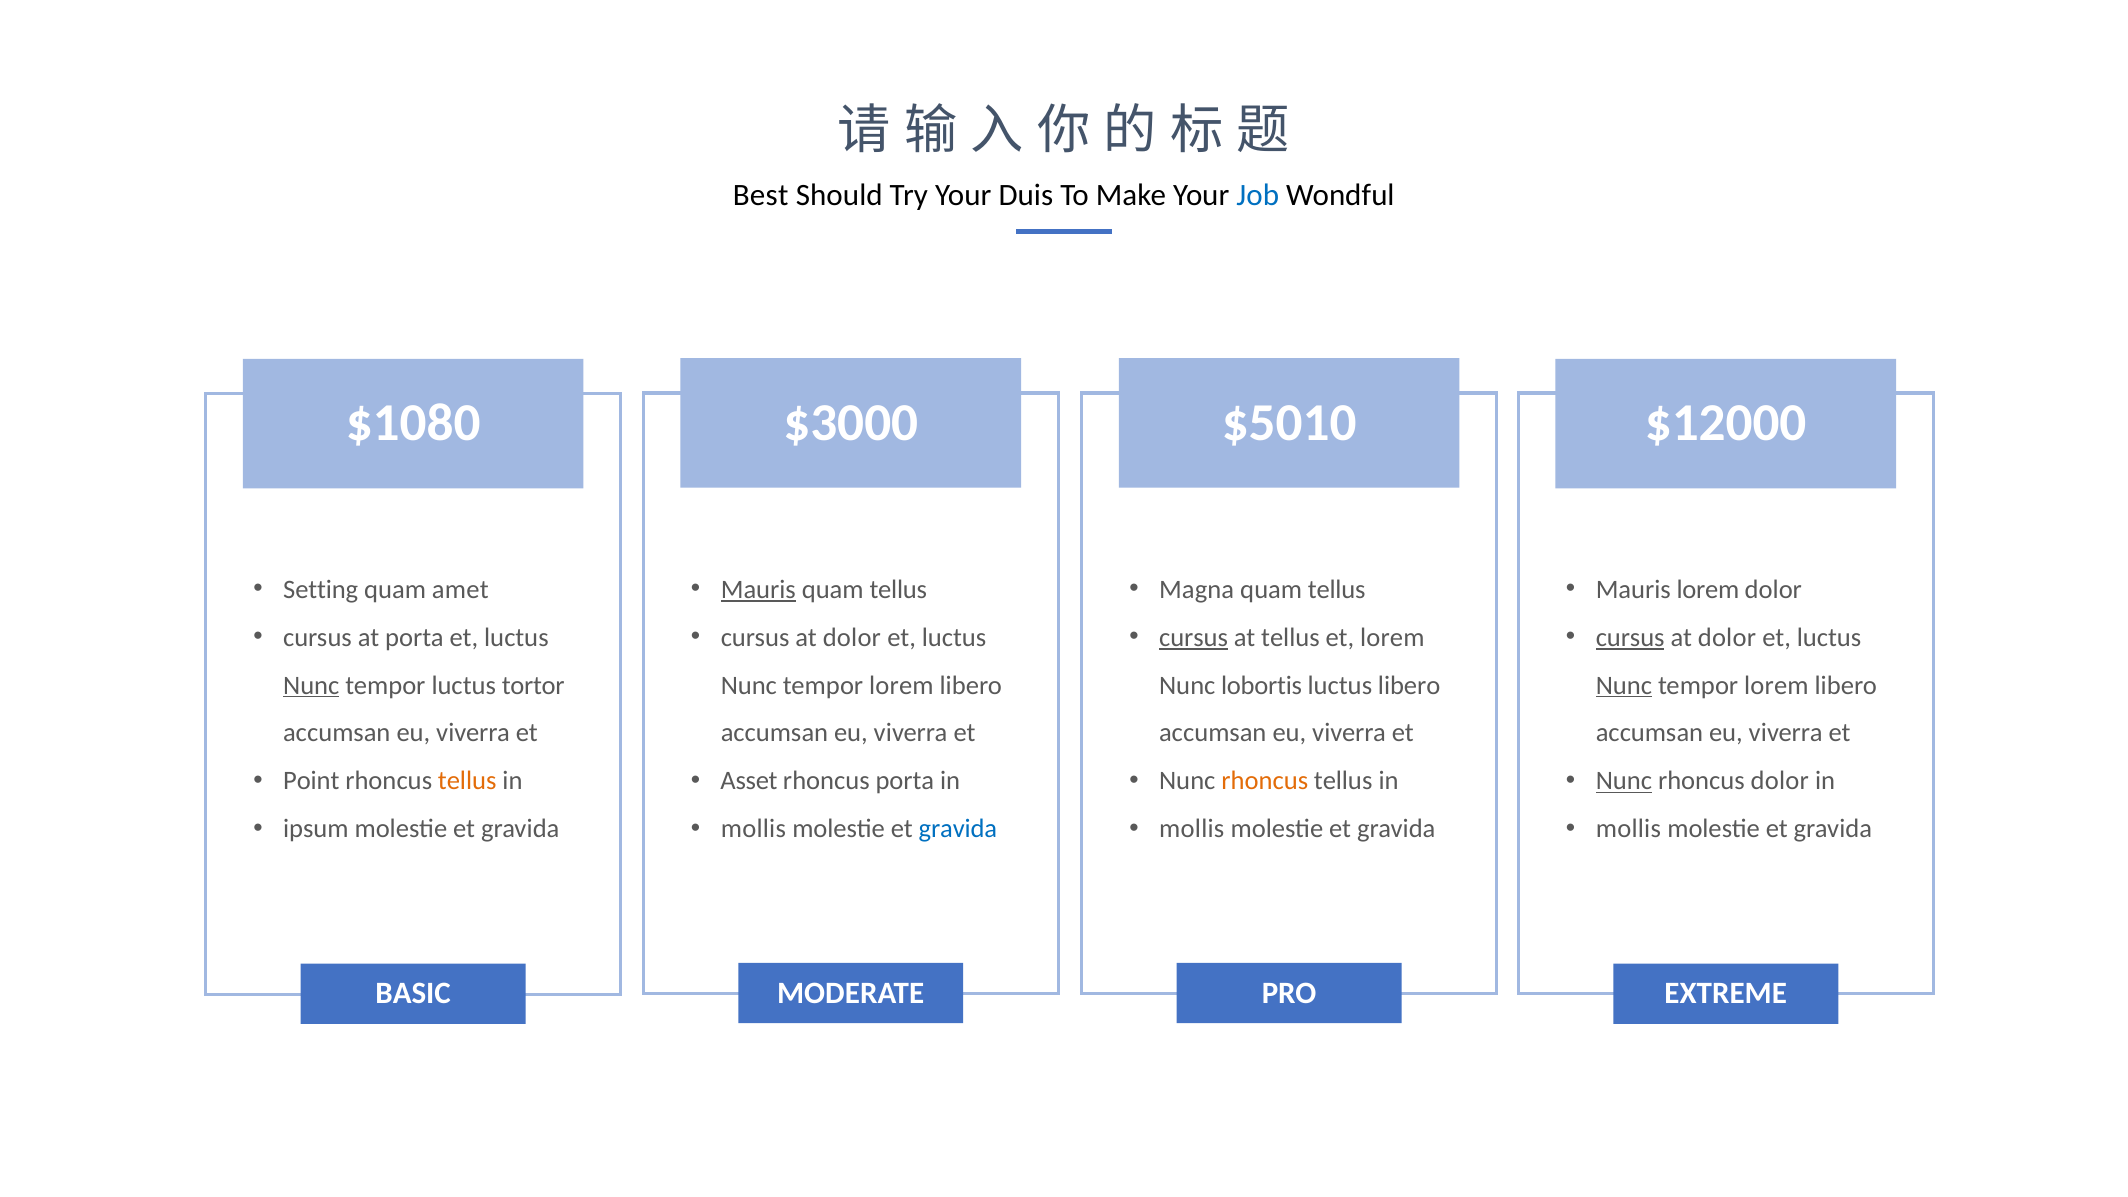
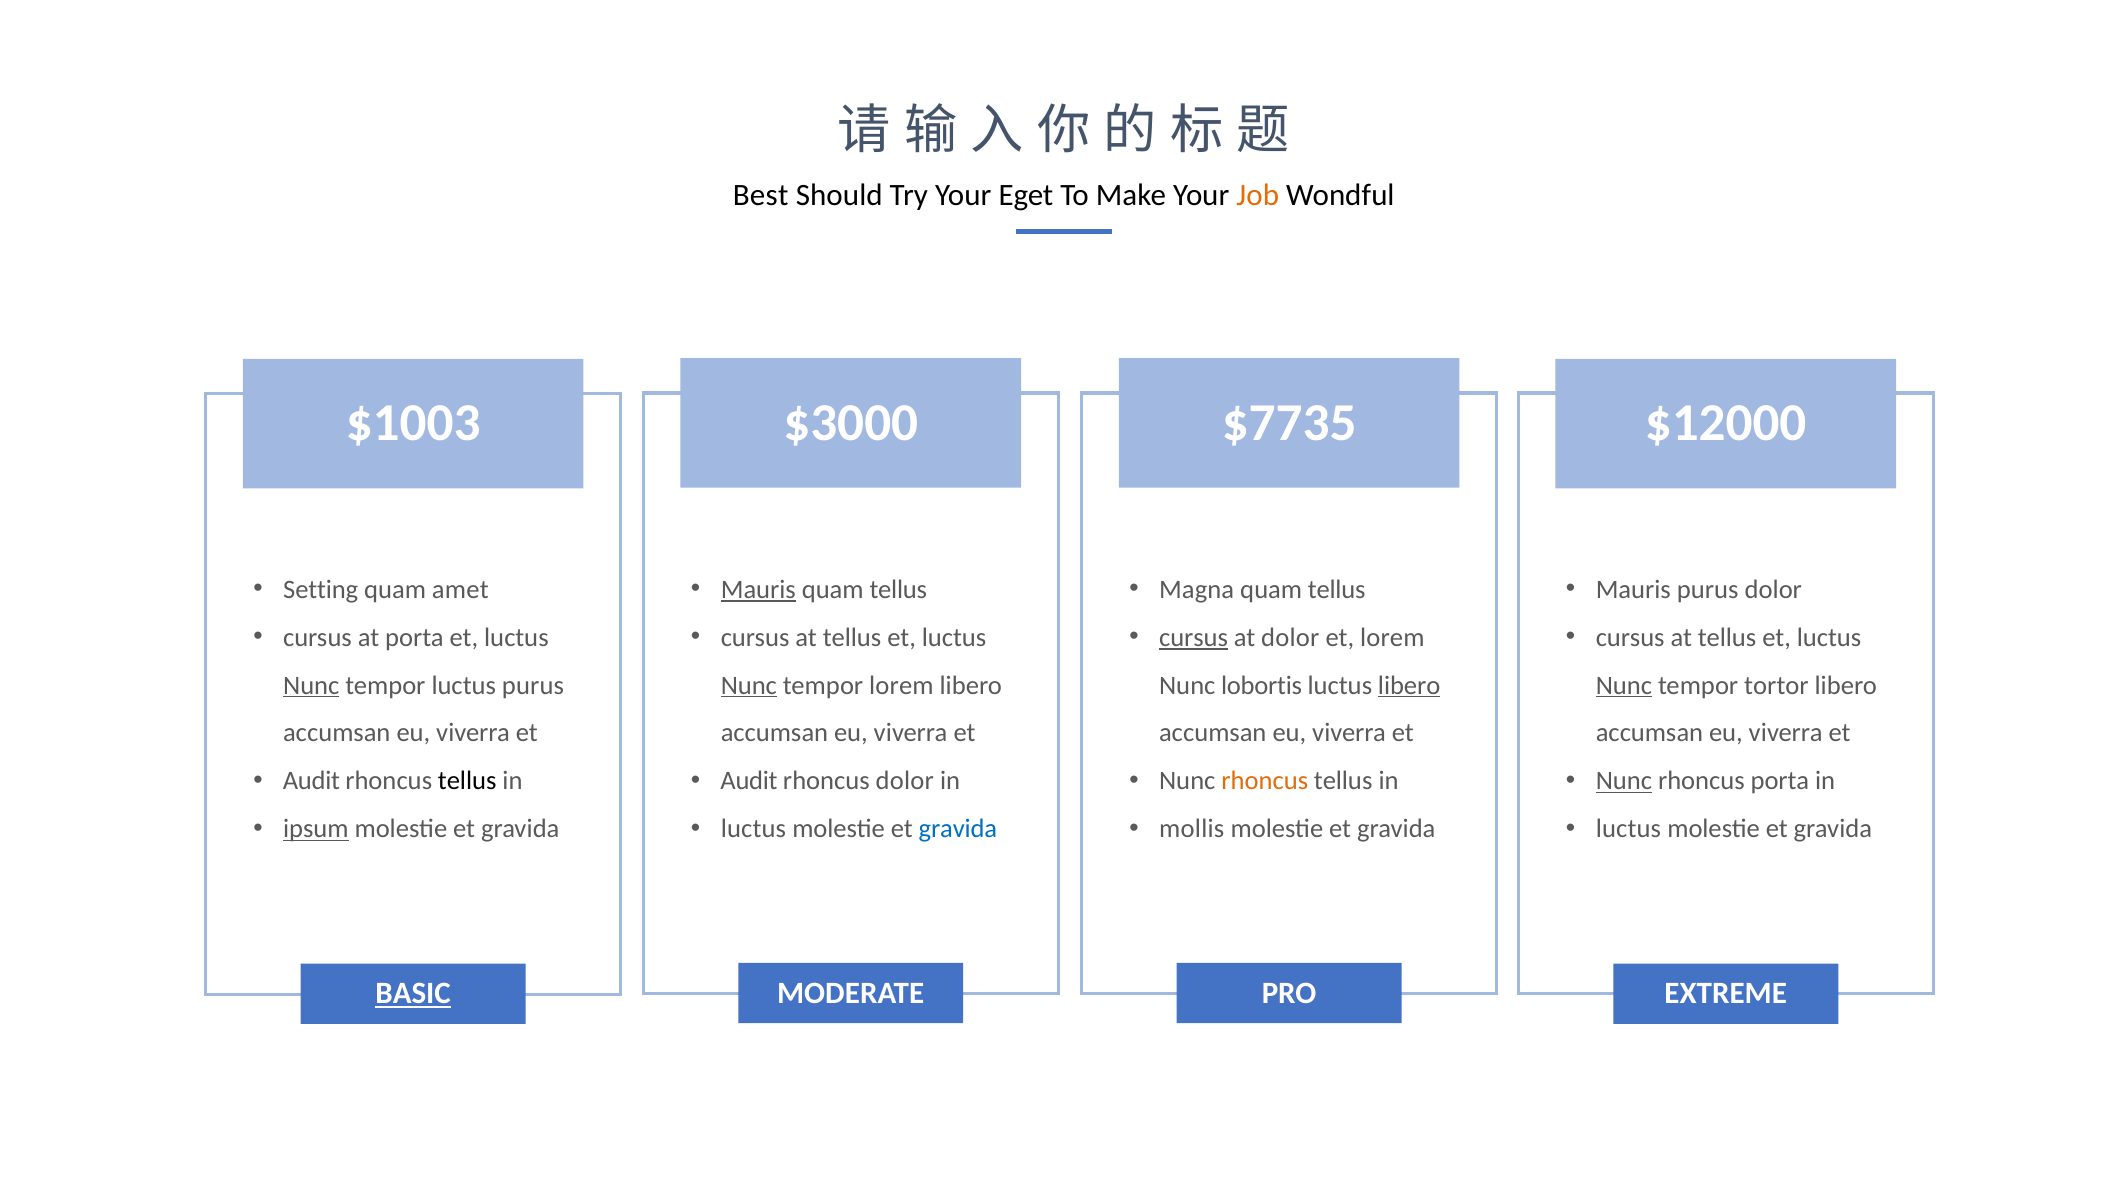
Duis: Duis -> Eget (1026, 195)
Job colour: blue -> orange (1258, 195)
$1080: $1080 -> $1003 (413, 423)
$5010: $5010 -> $7735 (1289, 423)
Mauris lorem: lorem -> purus (1708, 589)
dolor: dolor -> tellus (852, 637)
at tellus: tellus -> dolor (1290, 637)
cursus underline: present -> none (1630, 637)
dolor: dolor -> tellus (1727, 637)
luctus tortor: tortor -> purus (533, 685)
Nunc underline: none -> present (749, 685)
libero underline: none -> present (1409, 685)
lorem: lorem -> tortor (1776, 685)
Point: Point -> Audit (311, 781)
tellus colour: orange -> black (467, 781)
Asset: Asset -> Audit (749, 781)
rhoncus porta: porta -> dolor (905, 781)
rhoncus dolor: dolor -> porta (1780, 781)
ipsum underline: none -> present (316, 829)
mollis: mollis -> luctus (753, 829)
mollis: mollis -> luctus (1628, 829)
BASIC underline: none -> present (413, 994)
